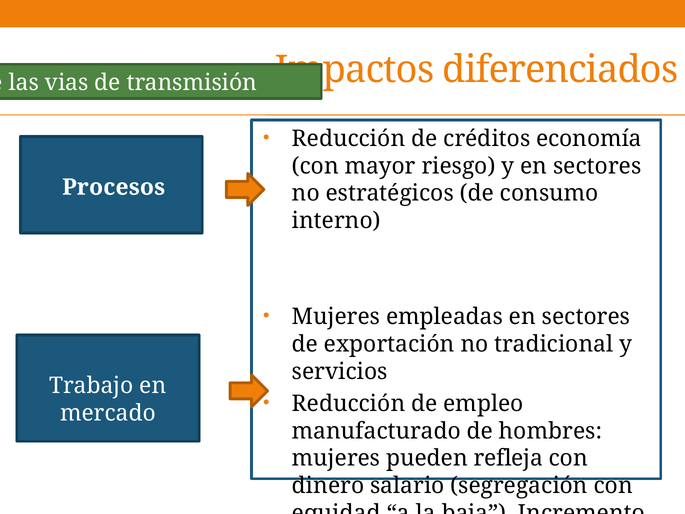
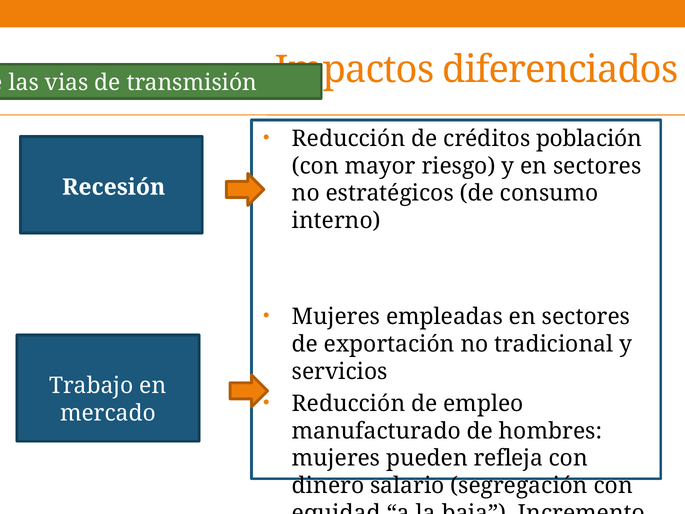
economía: economía -> población (589, 139)
Procesos: Procesos -> Recesión (114, 187)
